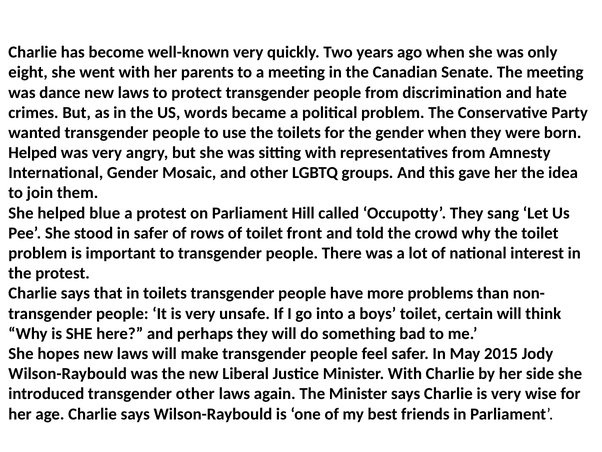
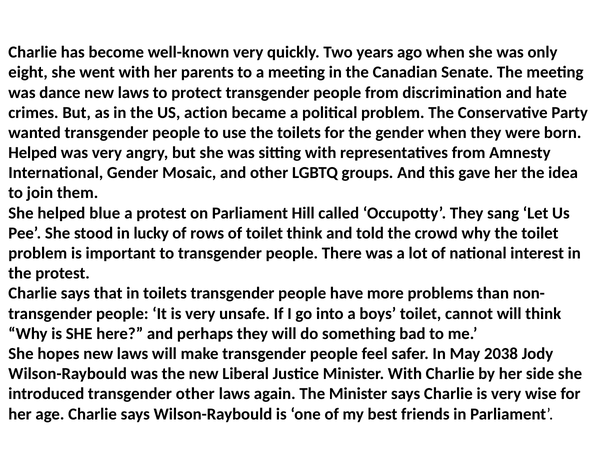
words: words -> action (206, 112)
in safer: safer -> lucky (151, 233)
toilet front: front -> think (305, 233)
certain: certain -> cannot (469, 313)
2015: 2015 -> 2038 (501, 353)
